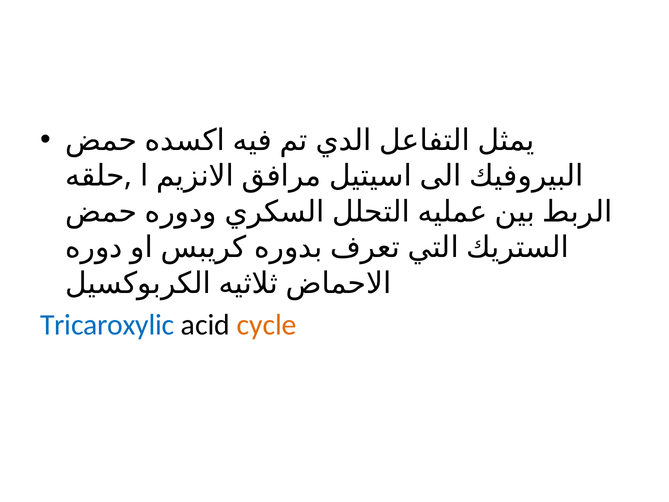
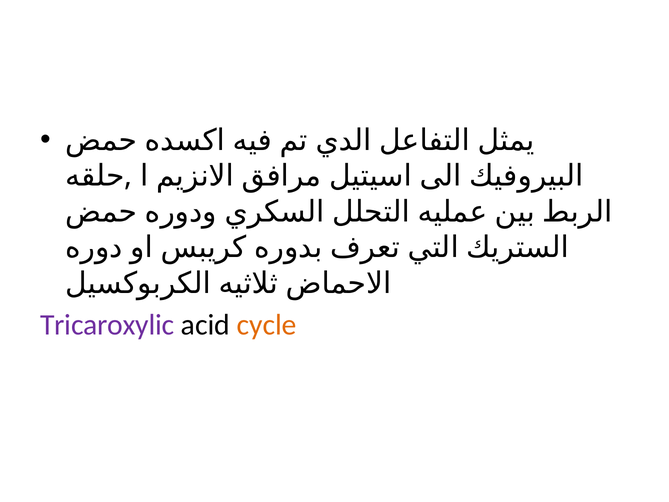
Tricaroxylic colour: blue -> purple (107, 325)
